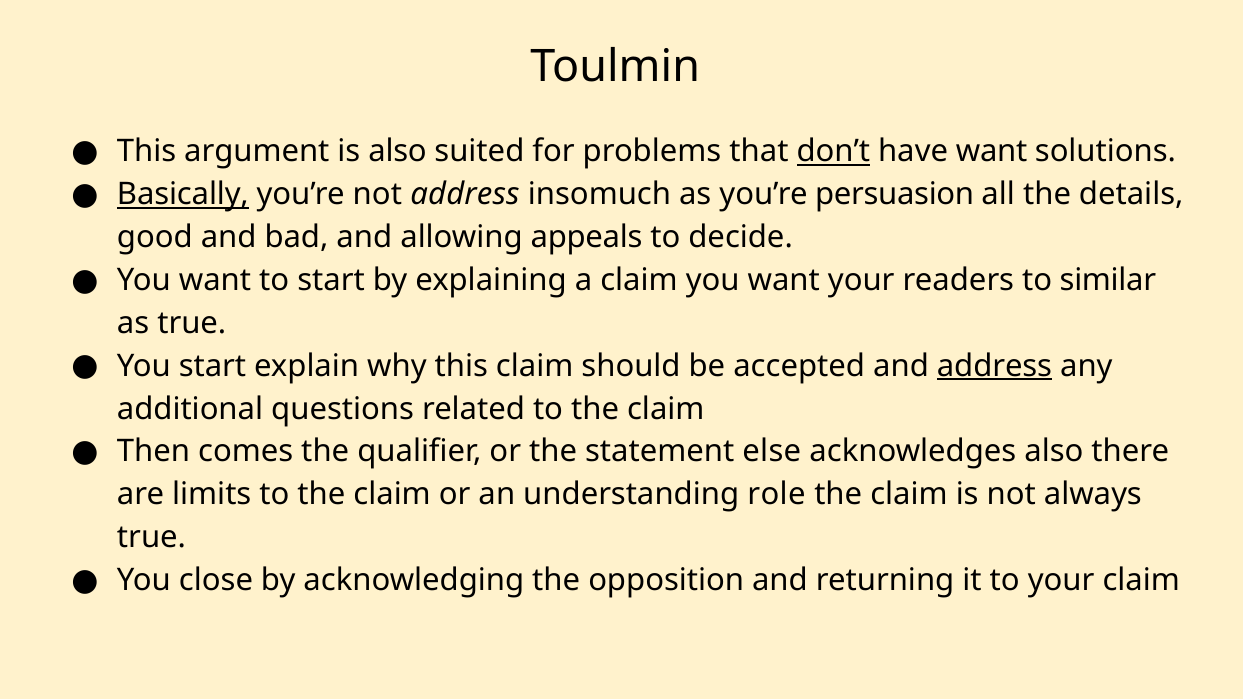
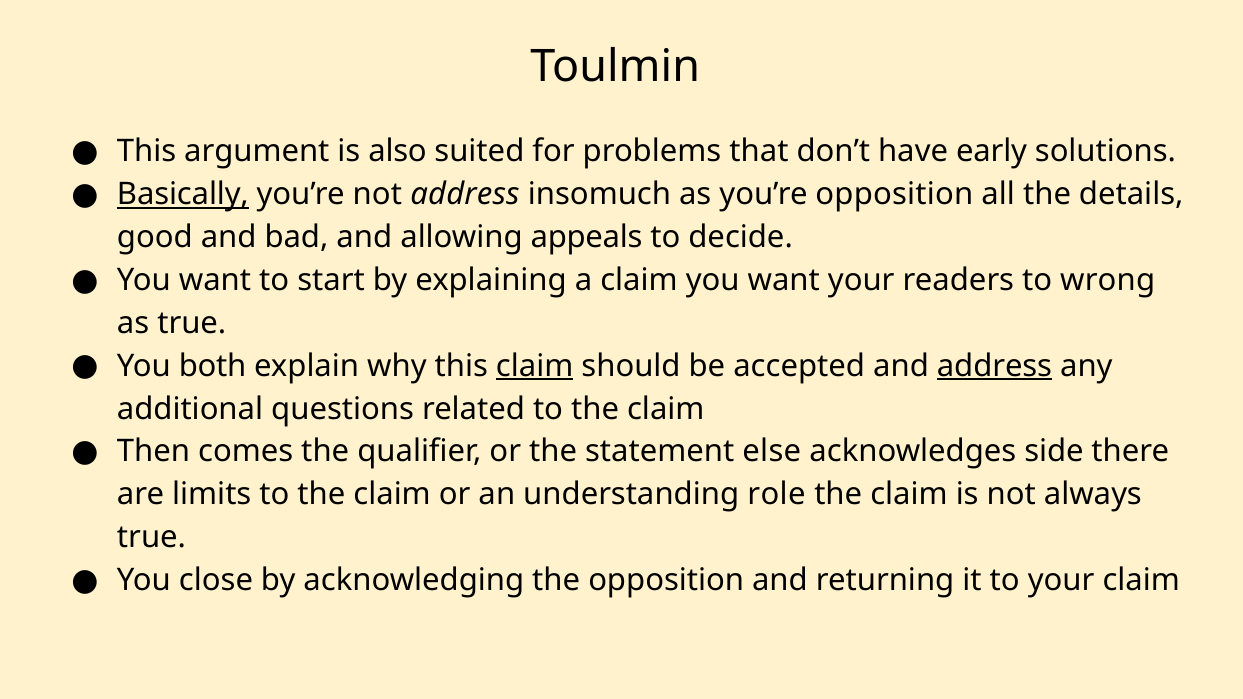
don’t underline: present -> none (833, 152)
have want: want -> early (992, 152)
you’re persuasion: persuasion -> opposition (894, 195)
similar: similar -> wrong (1108, 280)
You start: start -> both (213, 366)
claim underline: none -> present (535, 366)
acknowledges also: also -> side (1054, 452)
